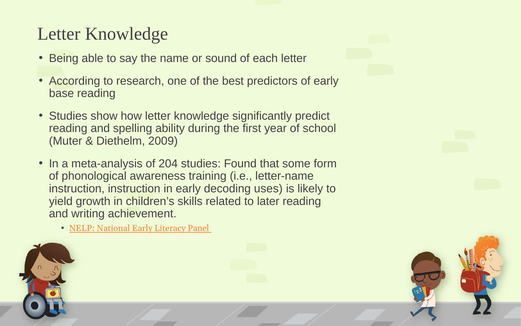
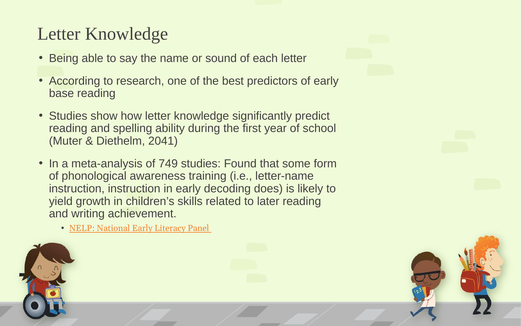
2009: 2009 -> 2041 (163, 141)
204: 204 -> 749 (168, 163)
uses: uses -> does (268, 188)
